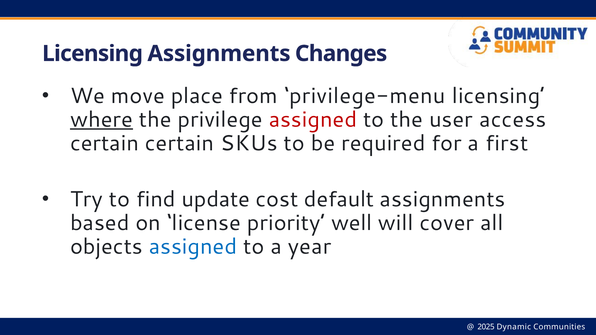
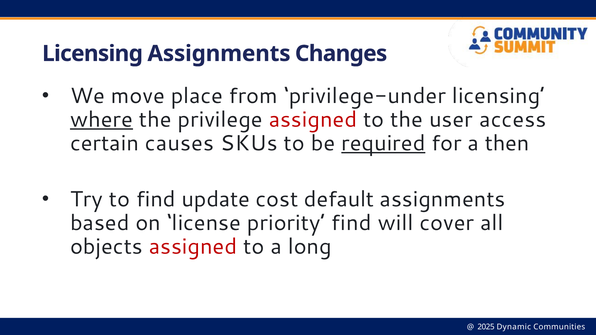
privilege-menu: privilege-menu -> privilege-under (365, 96)
certain certain: certain -> causes (179, 143)
required underline: none -> present (383, 143)
first: first -> then (507, 143)
priority well: well -> find (351, 223)
assigned colour: blue -> red (193, 247)
year: year -> long (310, 247)
